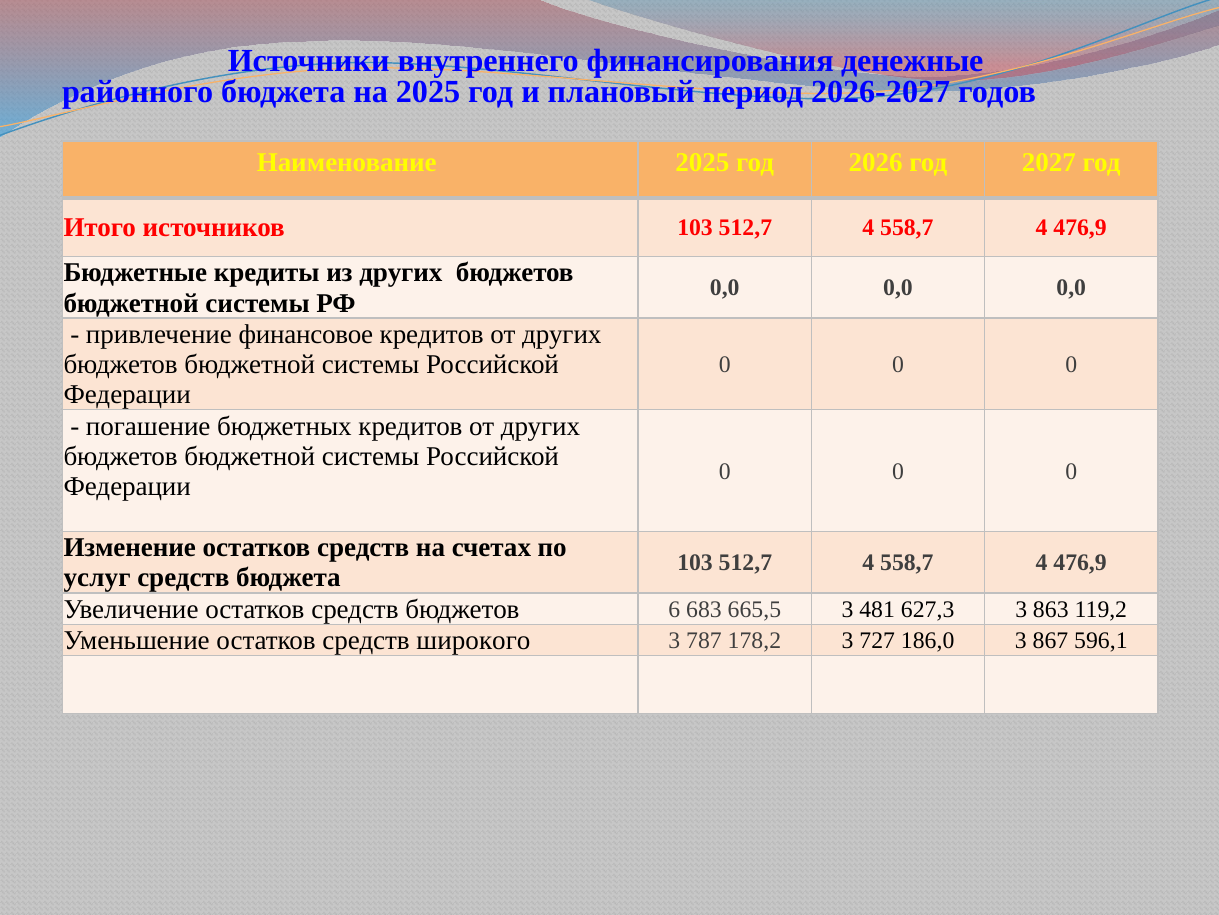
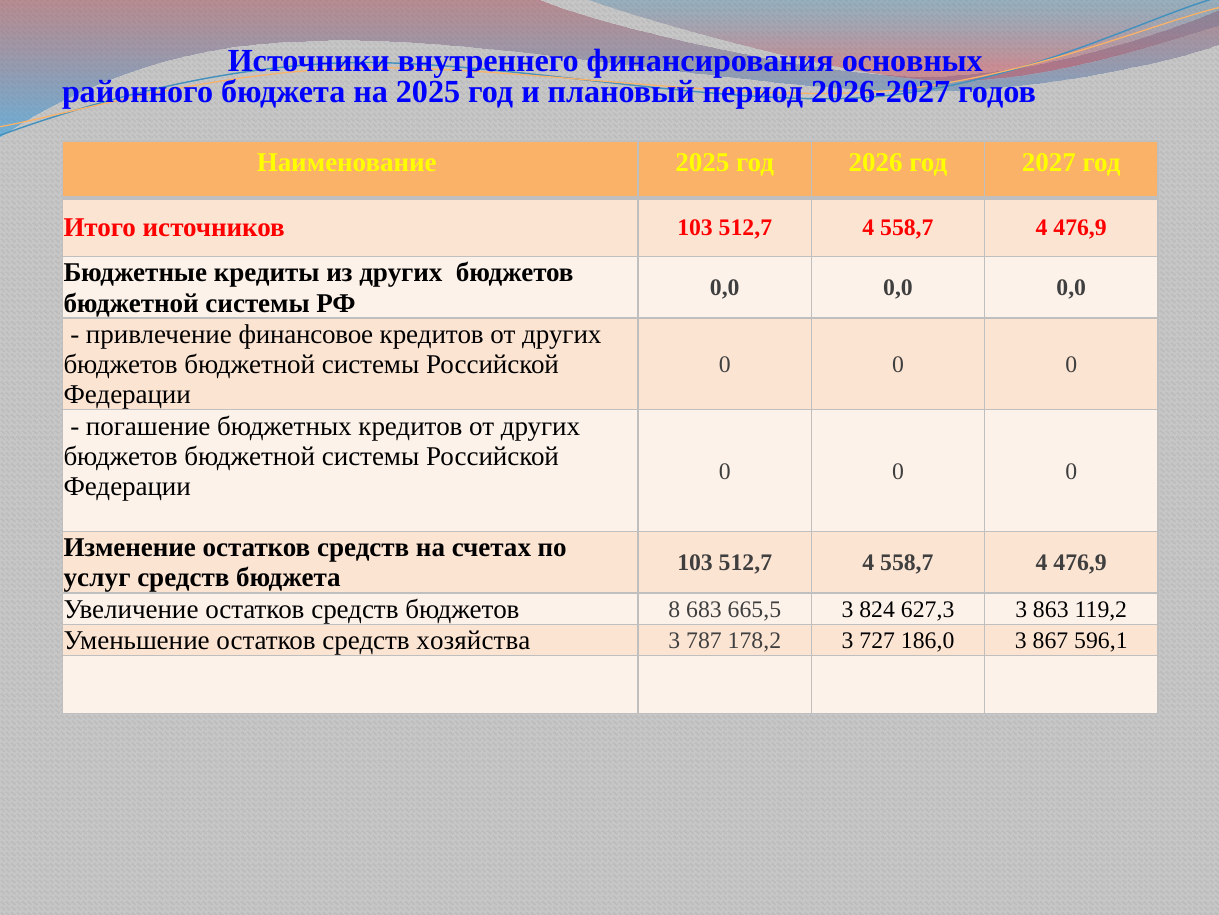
денежные: денежные -> основных (912, 61)
6: 6 -> 8 (674, 609)
481: 481 -> 824 (877, 609)
широкого: широкого -> хозяйства (473, 640)
